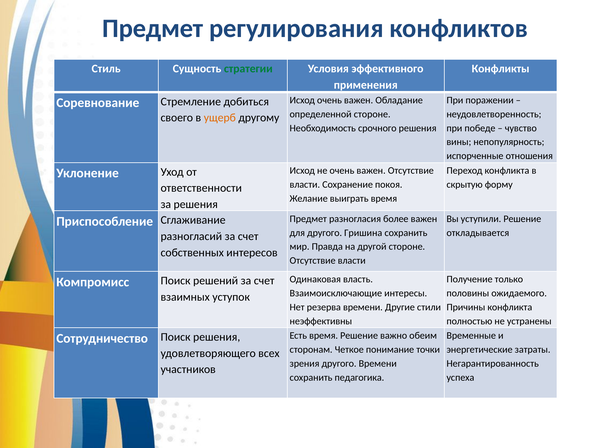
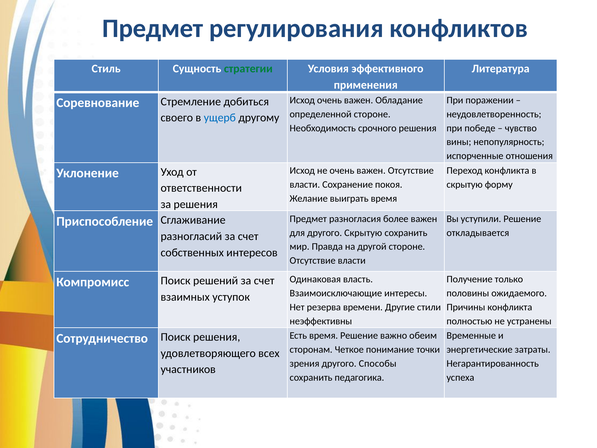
Конфликты: Конфликты -> Литература (501, 69)
ущерб colour: orange -> blue (220, 118)
другого Гришина: Гришина -> Скрытую (363, 233)
другого Времени: Времени -> Способы (378, 363)
